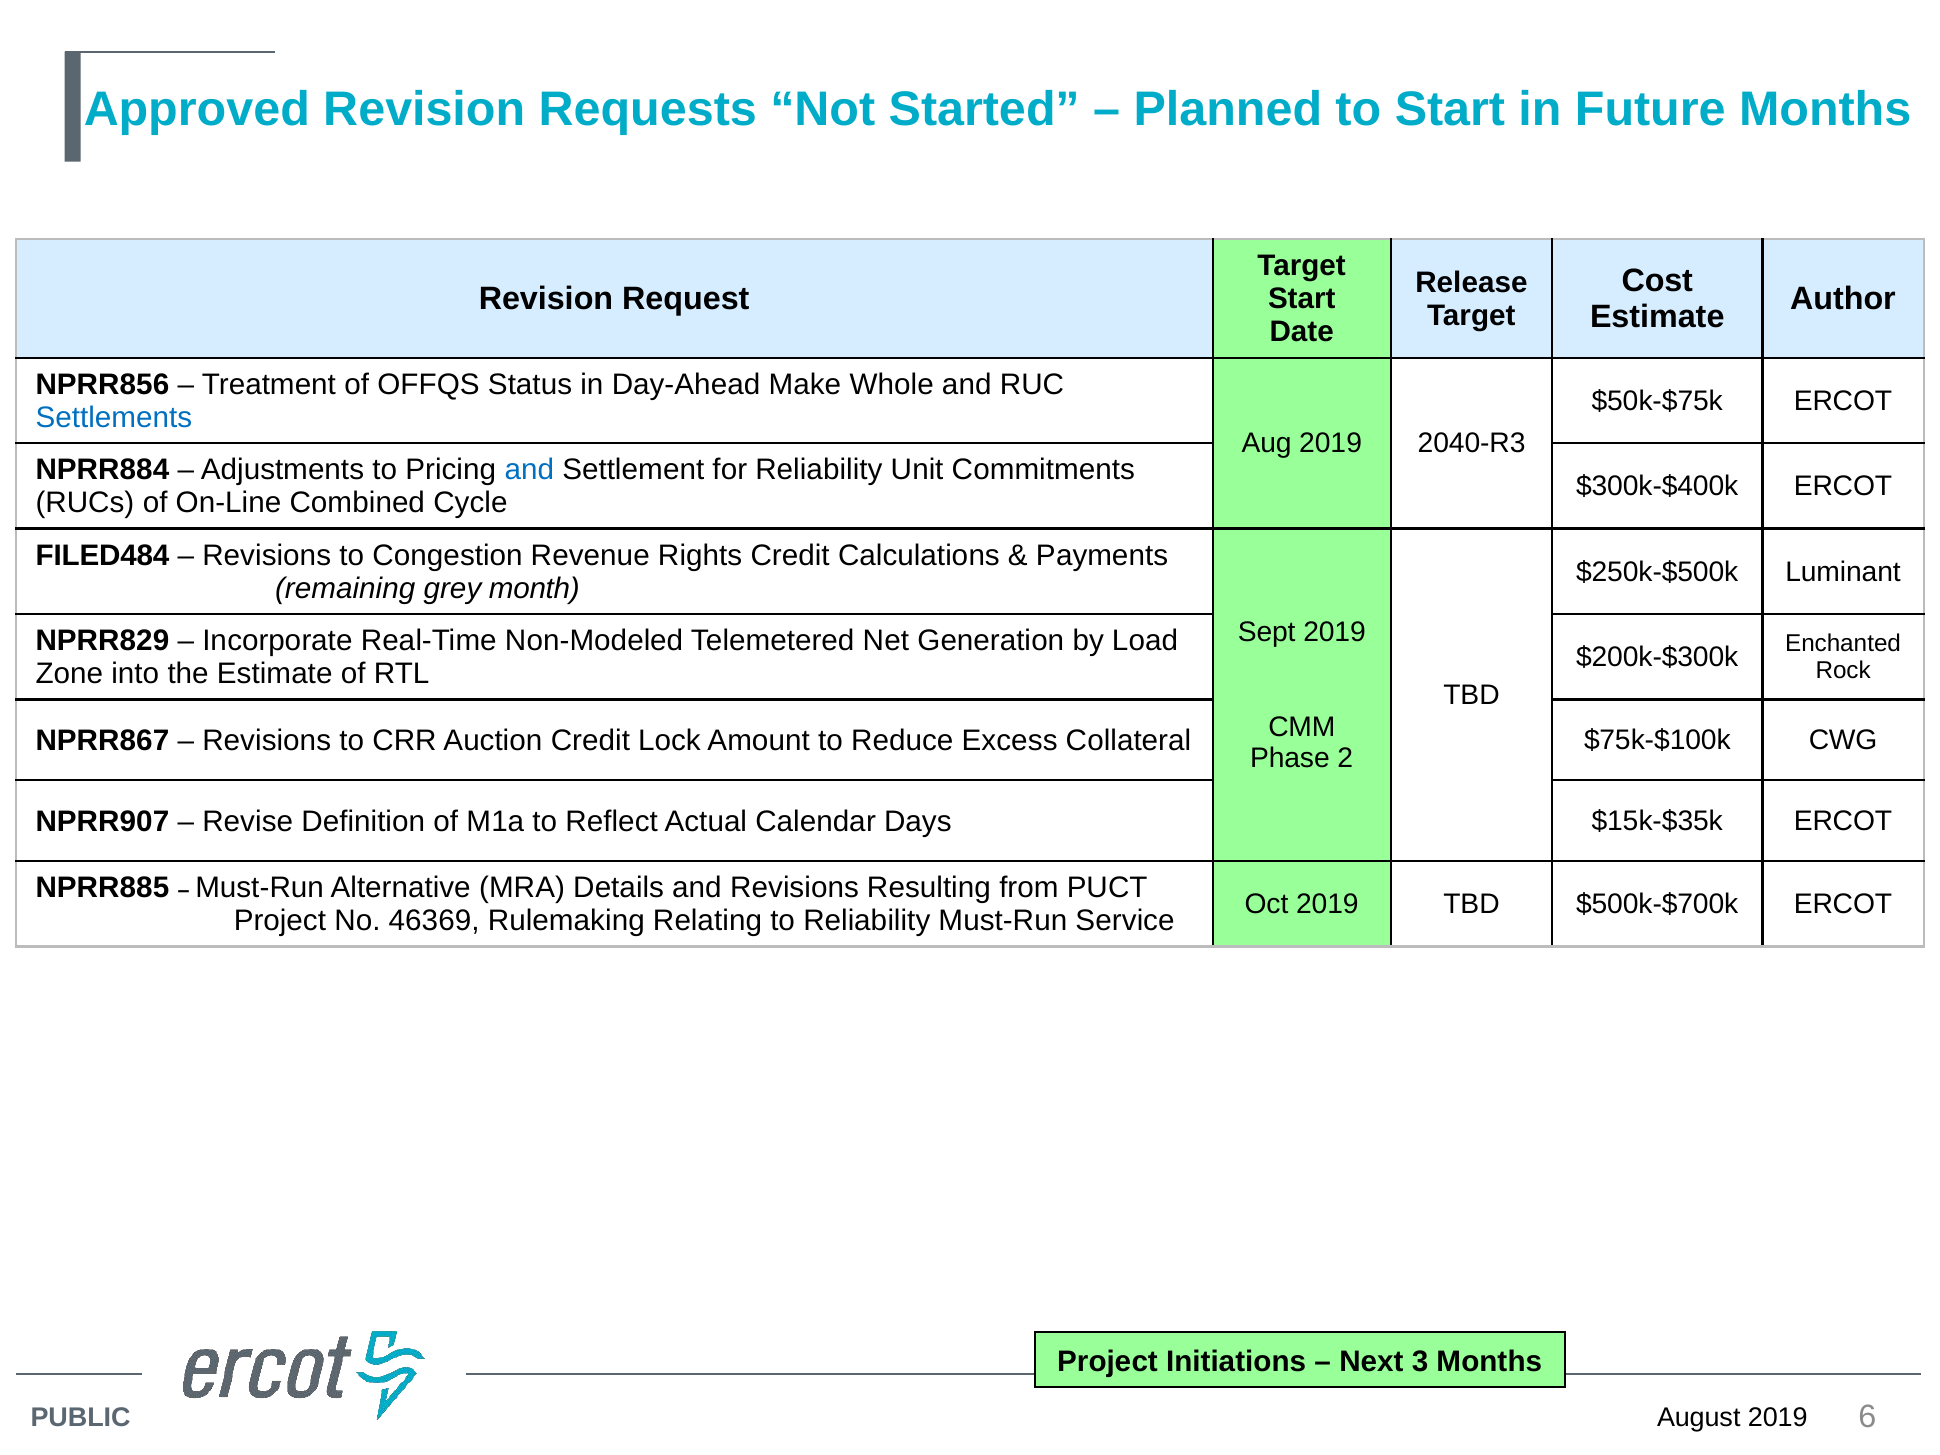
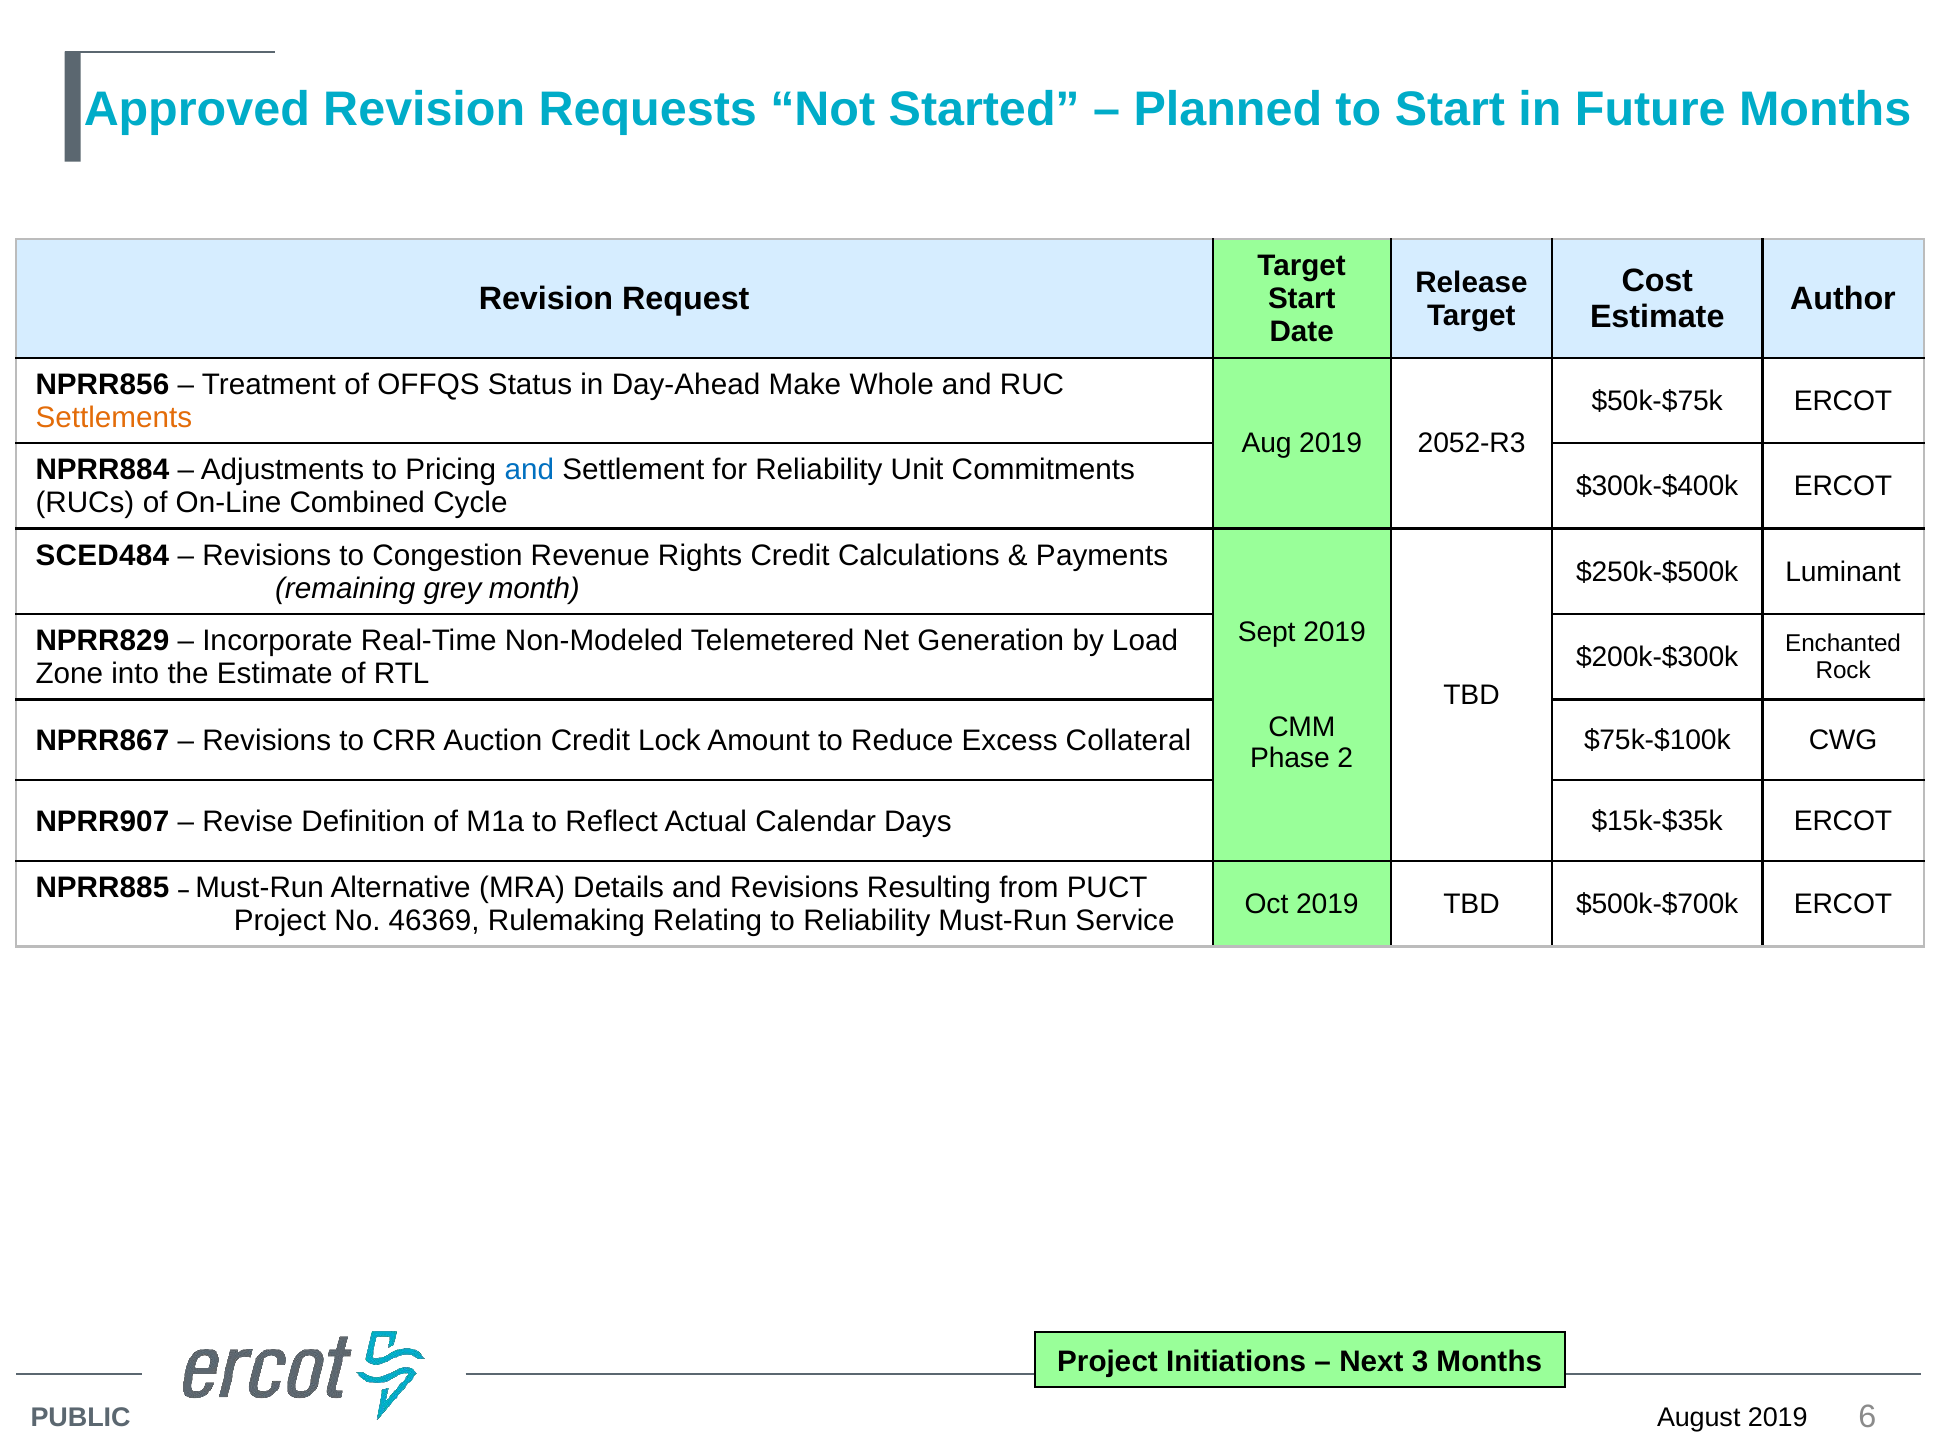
Settlements colour: blue -> orange (114, 417)
2040-R3: 2040-R3 -> 2052-R3 (1472, 444)
FILED484: FILED484 -> SCED484 (102, 555)
